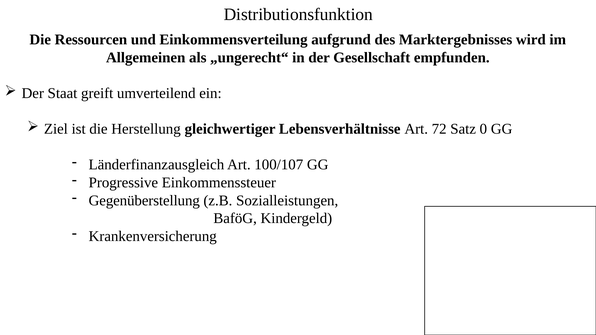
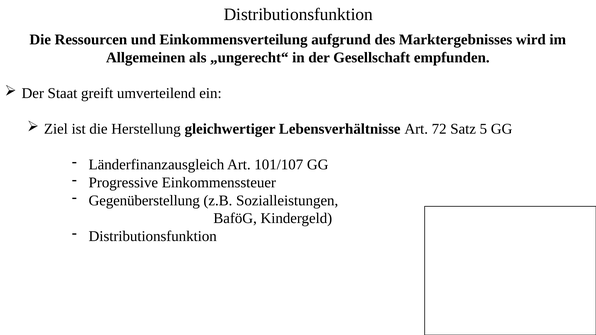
0: 0 -> 5 (483, 129)
100/107: 100/107 -> 101/107 (279, 165)
Krankenversicherung: Krankenversicherung -> Distributionsfunktion (153, 236)
